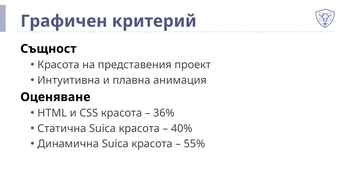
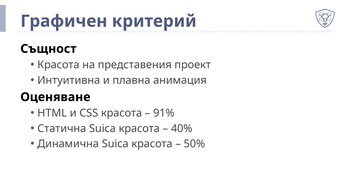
36%: 36% -> 91% (164, 113)
55%: 55% -> 50% (194, 144)
